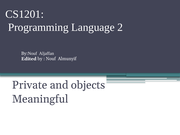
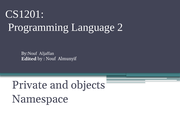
Meaningful: Meaningful -> Namespace (40, 99)
